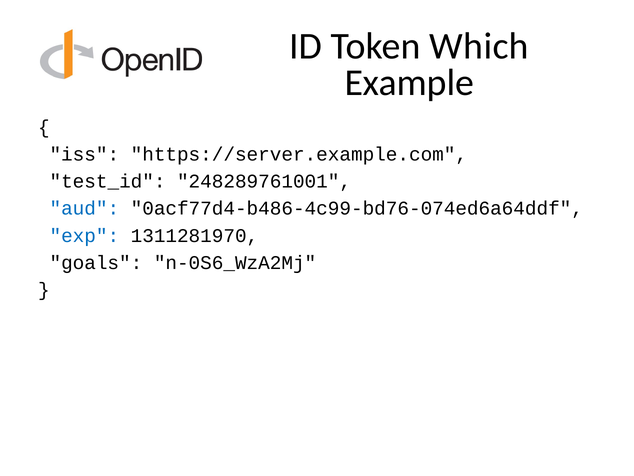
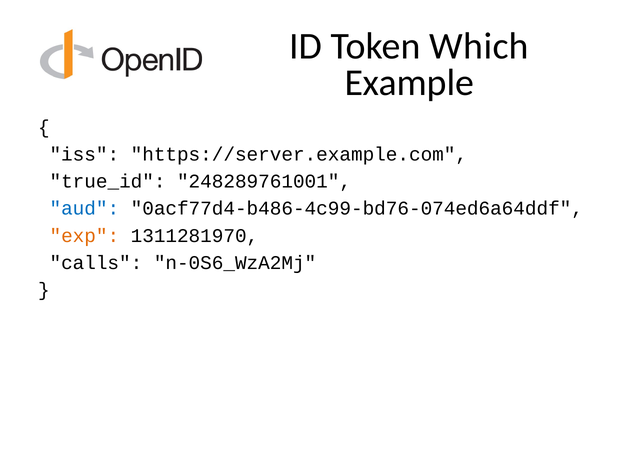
test_id: test_id -> true_id (108, 181)
exp colour: blue -> orange (84, 235)
goals: goals -> calls (96, 262)
